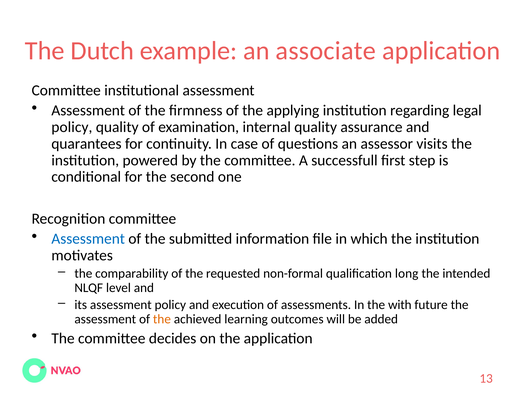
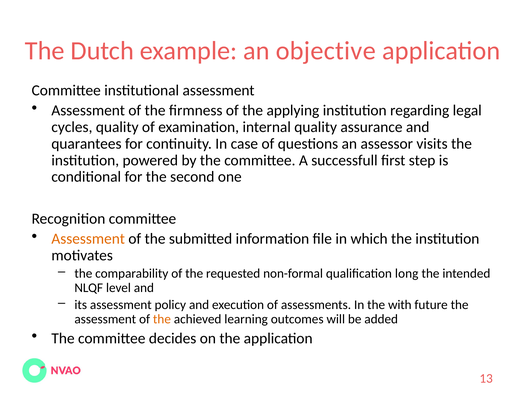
associate: associate -> objective (326, 51)
policy: policy -> cycles (72, 127)
Assessment colour: blue -> orange (88, 238)
